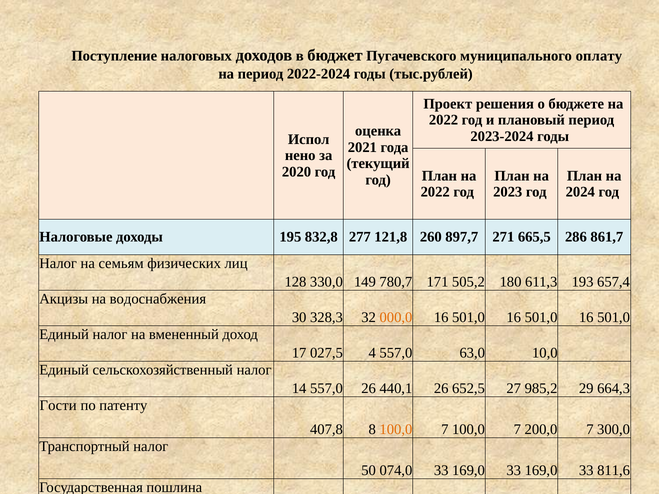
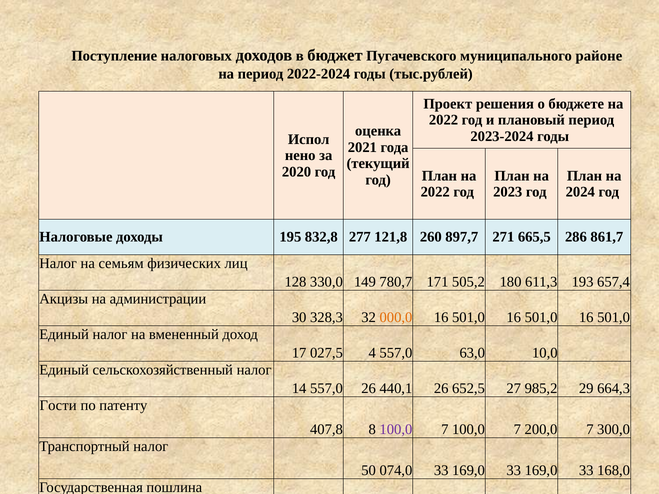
оплату: оплату -> районе (599, 56)
водоснабжения: водоснабжения -> администрации (158, 299)
100,0 colour: orange -> purple (396, 430)
811,6: 811,6 -> 168,0 (614, 471)
